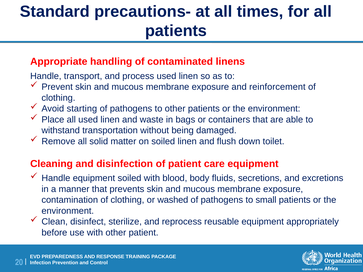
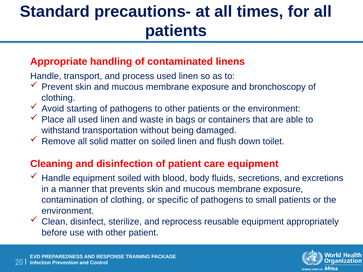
reinforcement: reinforcement -> bronchoscopy (277, 87)
washed: washed -> specific (173, 200)
